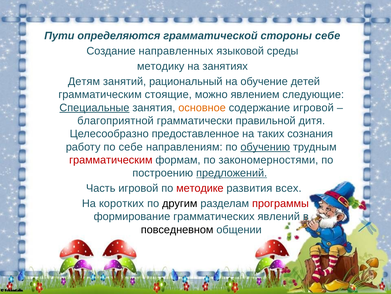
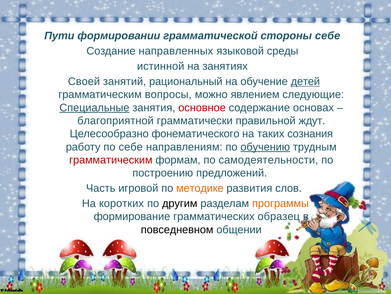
определяются: определяются -> формировании (119, 36)
методику: методику -> истинной (161, 66)
Детям: Детям -> Своей (84, 81)
детей underline: none -> present (305, 81)
стоящие: стоящие -> вопросы (168, 94)
основное colour: orange -> red (202, 107)
содержание игровой: игровой -> основах (313, 107)
дитя: дитя -> ждут (312, 120)
предоставленное: предоставленное -> фонематического (195, 134)
закономерностями: закономерностями -> самодеятельности (268, 160)
предложений underline: present -> none (232, 173)
методике colour: red -> orange (200, 188)
всех: всех -> слов (289, 188)
программы colour: red -> orange (280, 203)
явлений: явлений -> образец (279, 216)
